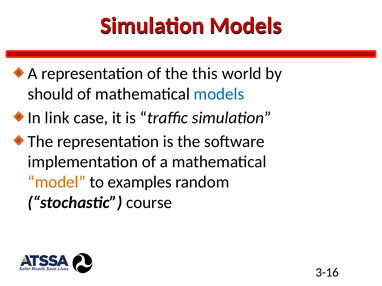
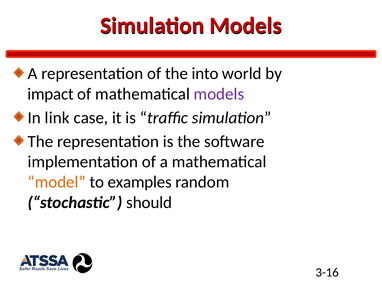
this: this -> into (205, 74)
should: should -> impact (51, 94)
models colour: blue -> purple (219, 94)
course: course -> should (149, 203)
